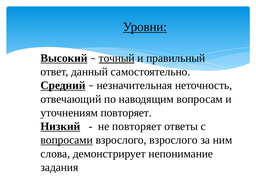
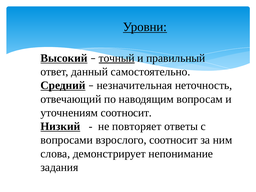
уточнениям повторяет: повторяет -> соотносит (126, 113)
вопросами underline: present -> none (67, 140)
взрослого взрослого: взрослого -> соотносит (174, 140)
